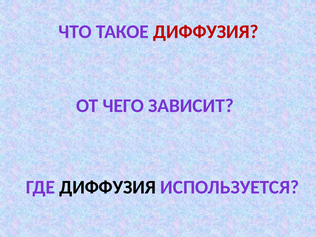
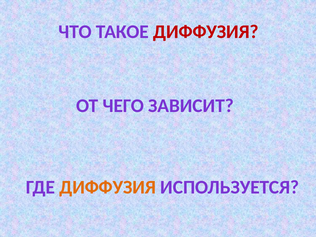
ДИФФУЗИЯ colour: black -> orange (108, 187)
